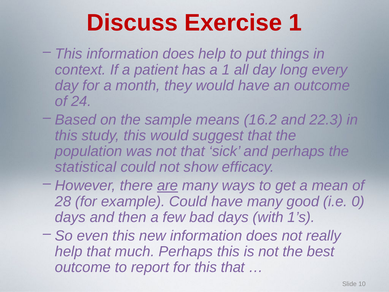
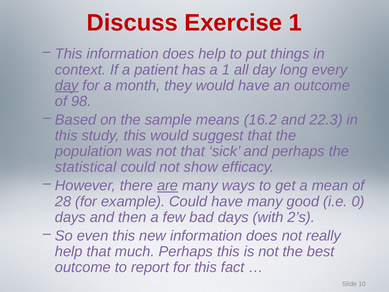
day underline: none -> present (67, 85)
24: 24 -> 98 (81, 101)
1’s: 1’s -> 2’s (301, 217)
this that: that -> fact (233, 267)
